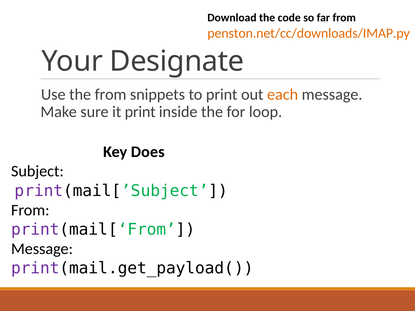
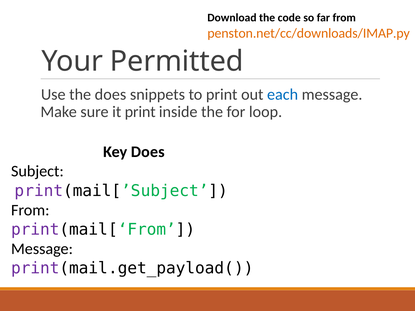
Designate: Designate -> Permitted (177, 61)
the from: from -> does (110, 94)
each colour: orange -> blue (283, 94)
